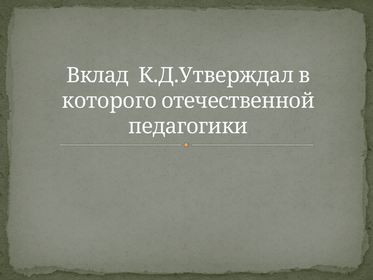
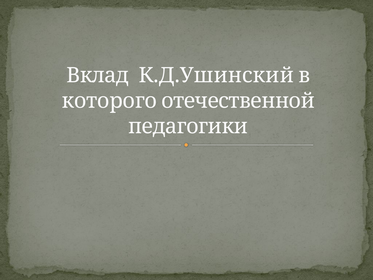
К.Д.Утверждал: К.Д.Утверждал -> К.Д.Ушинский (216, 75)
